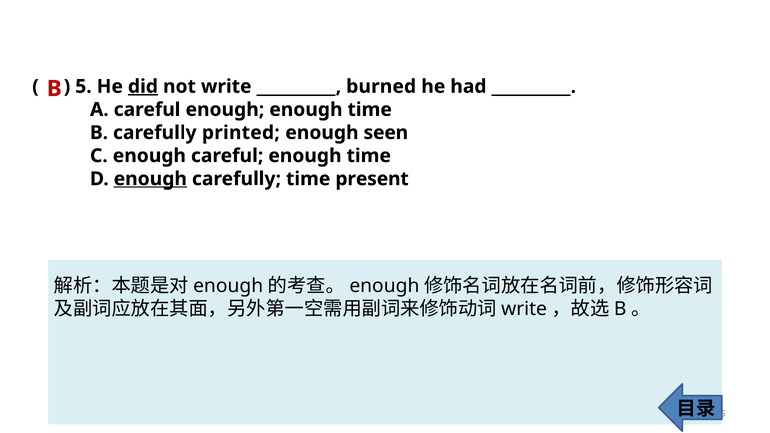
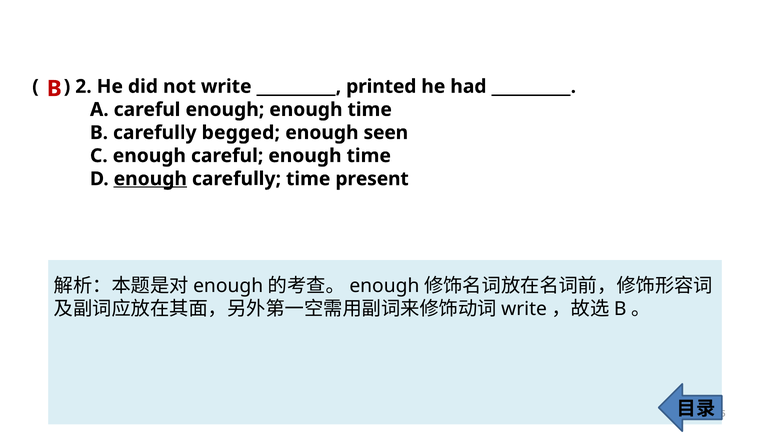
5: 5 -> 2 (83, 86)
did underline: present -> none (143, 86)
burned: burned -> printed (381, 86)
printed: printed -> begged (241, 133)
